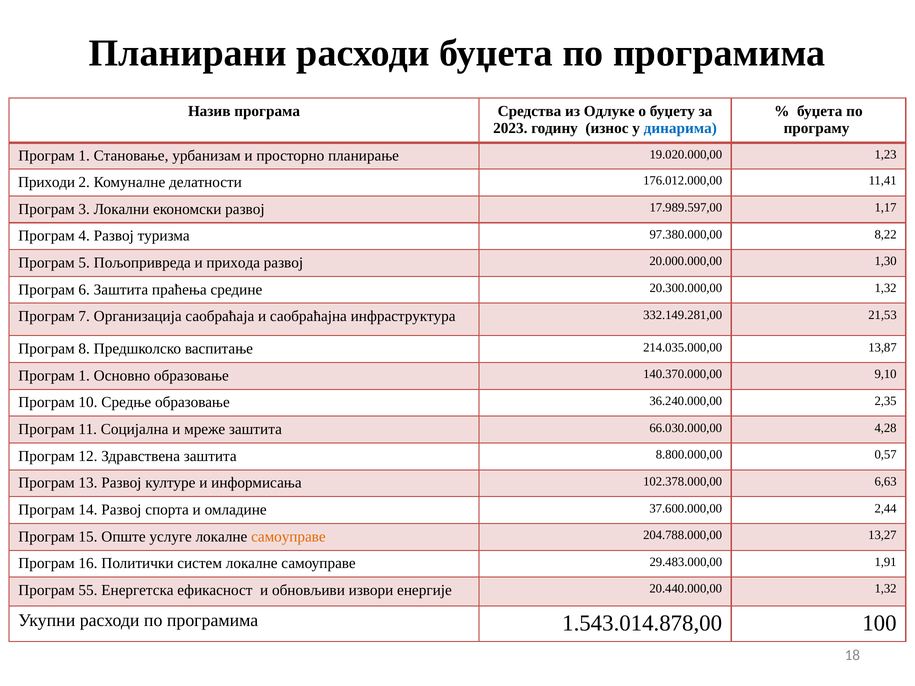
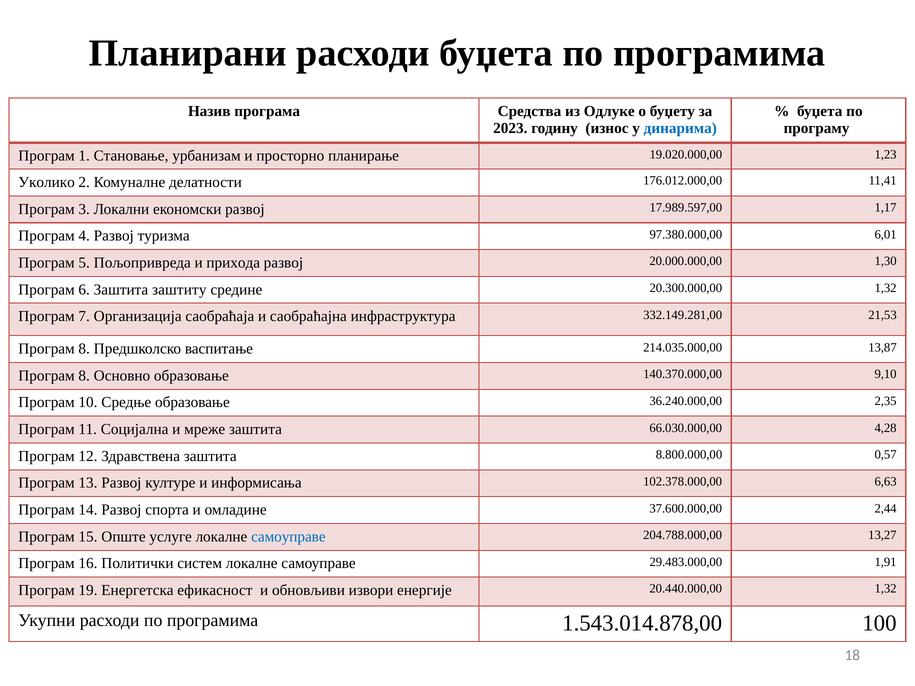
Приходи: Приходи -> Уколико (47, 182)
8,22: 8,22 -> 6,01 (886, 234)
праћења: праћења -> заштиту (179, 290)
1: 1 -> 8 (84, 376)
самоуправе colour: orange -> blue (288, 537)
55: 55 -> 19 (88, 590)
